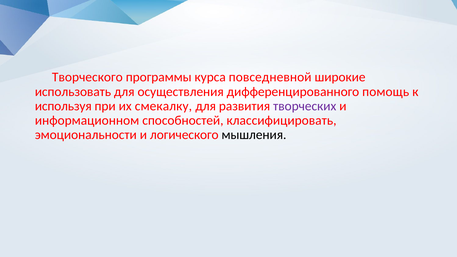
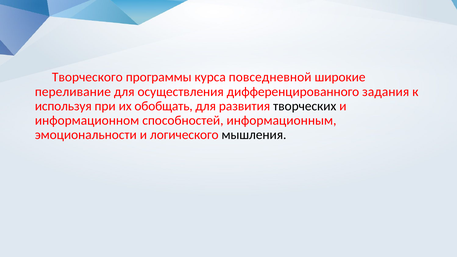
использовать: использовать -> переливание (73, 92)
помощь: помощь -> задания (386, 92)
смекалку: смекалку -> обобщать (164, 106)
творческих colour: purple -> black (305, 106)
классифицировать: классифицировать -> информационным (281, 120)
